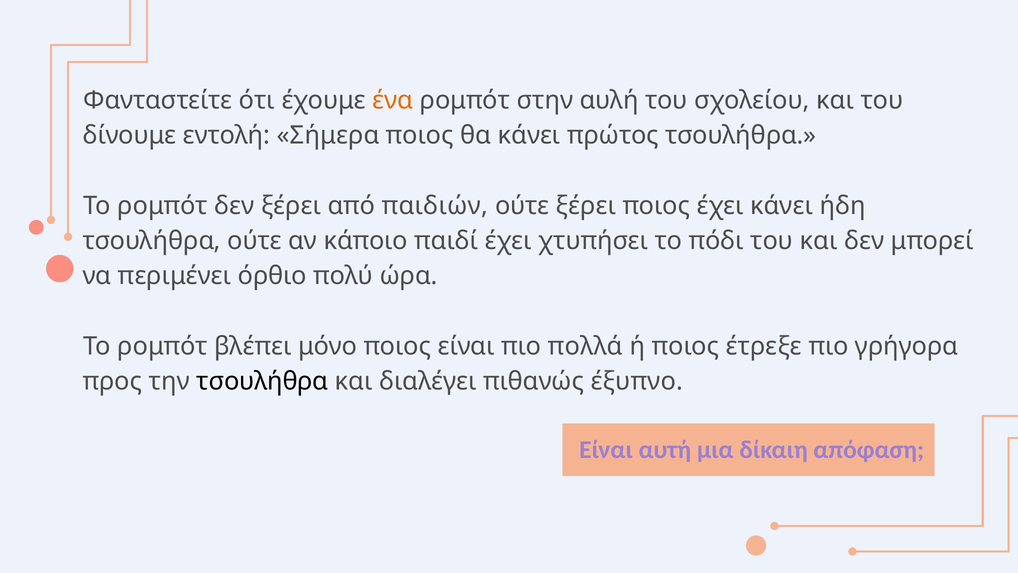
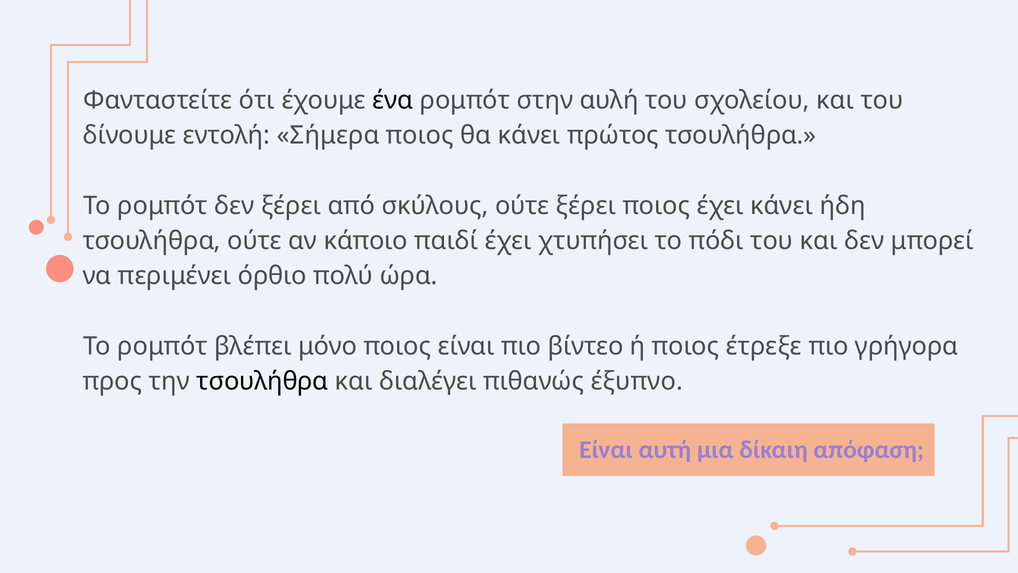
ένα colour: orange -> black (393, 100)
παιδιών: παιδιών -> σκύλους (435, 206)
πολλά: πολλά -> βίντεο (586, 346)
